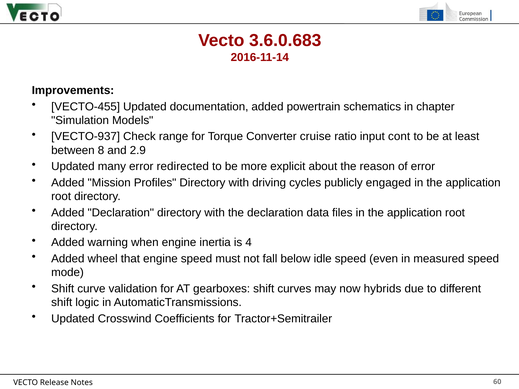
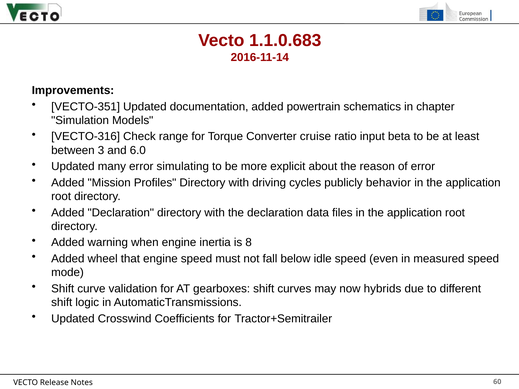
3.6.0.683: 3.6.0.683 -> 1.1.0.683 (285, 41)
VECTO-455: VECTO-455 -> VECTO-351 (86, 107)
VECTO-937: VECTO-937 -> VECTO-316 (86, 137)
cont: cont -> beta (399, 137)
8: 8 -> 3 (101, 150)
2.9: 2.9 -> 6.0 (138, 150)
redirected: redirected -> simulating (183, 167)
engaged: engaged -> behavior (388, 183)
4: 4 -> 8 (249, 243)
